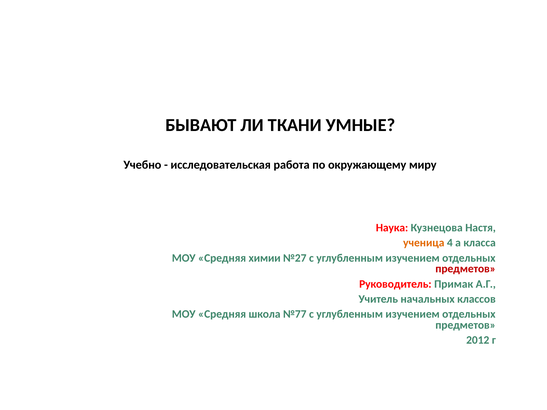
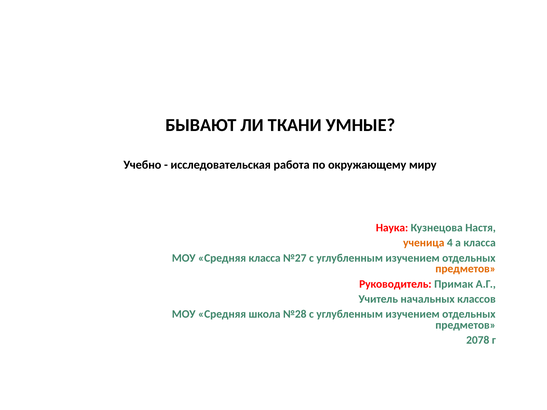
Средняя химии: химии -> класса (265, 258)
предметов colour: red -> orange (466, 269)
№77: №77 -> №28 (295, 314)
2012: 2012 -> 2078 (478, 340)
